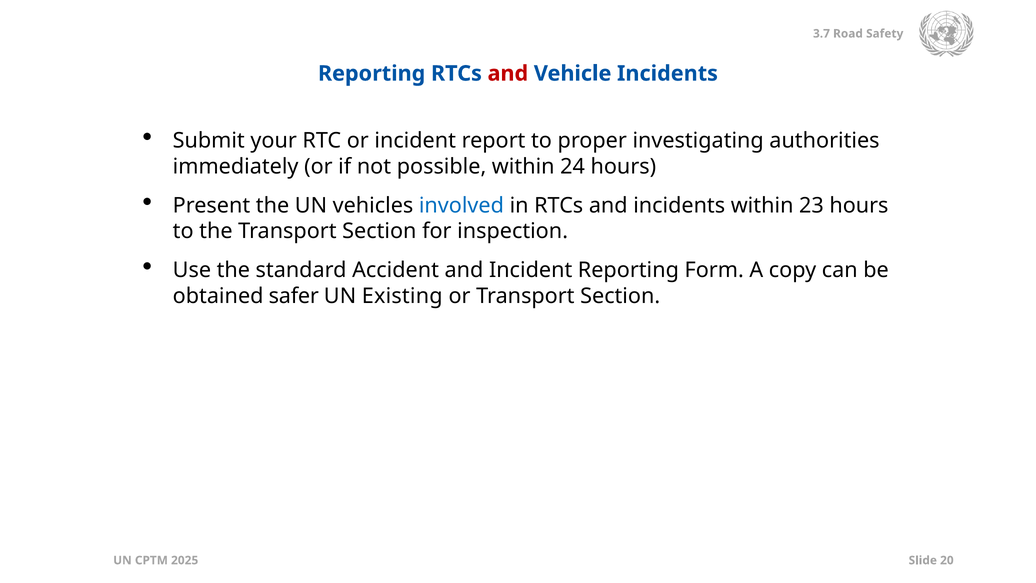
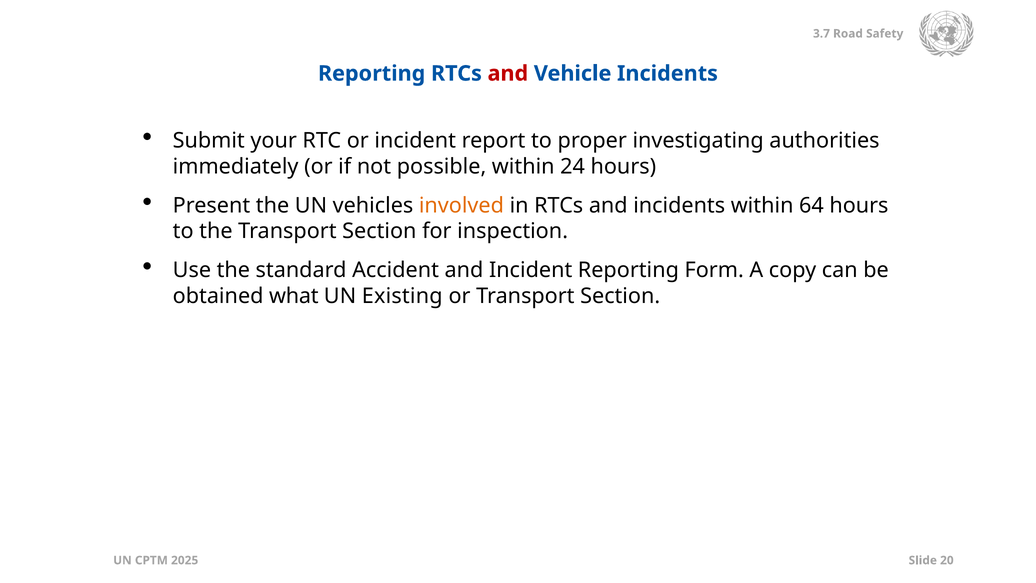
involved colour: blue -> orange (461, 205)
23: 23 -> 64 (811, 205)
safer: safer -> what (294, 296)
